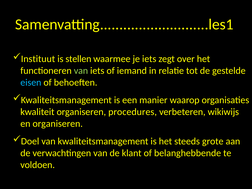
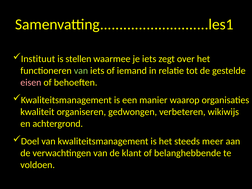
eisen colour: light blue -> pink (31, 82)
procedures: procedures -> gedwongen (133, 112)
en organiseren: organiseren -> achtergrond (58, 124)
grote: grote -> meer (213, 141)
